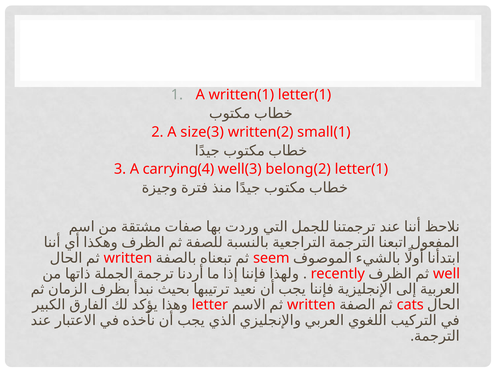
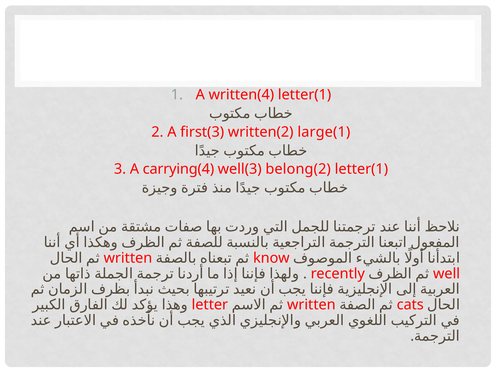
written(1: written(1 -> written(4 (241, 95)
size(3: size(3 -> first(3 (202, 132)
small(1: small(1 -> large(1 (324, 132)
seem: seem -> know (271, 258)
